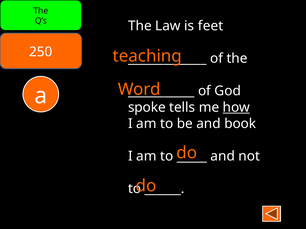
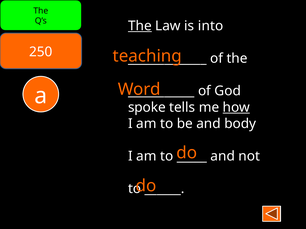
The underline: none -> present (140, 26)
feet: feet -> into (211, 26)
book: book -> body (240, 124)
